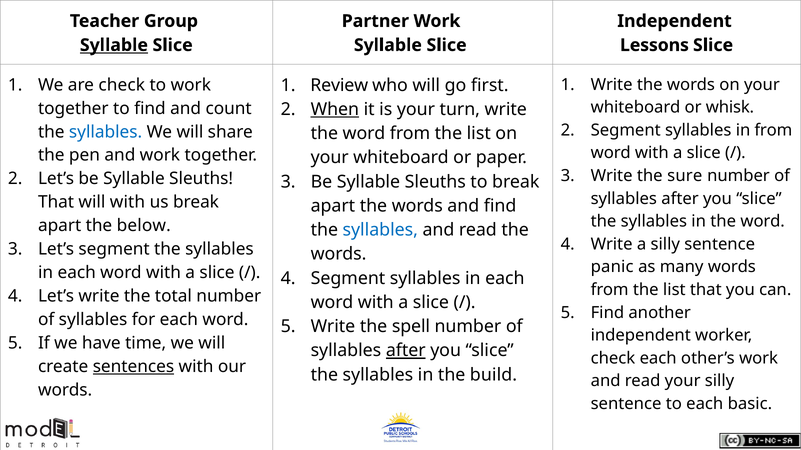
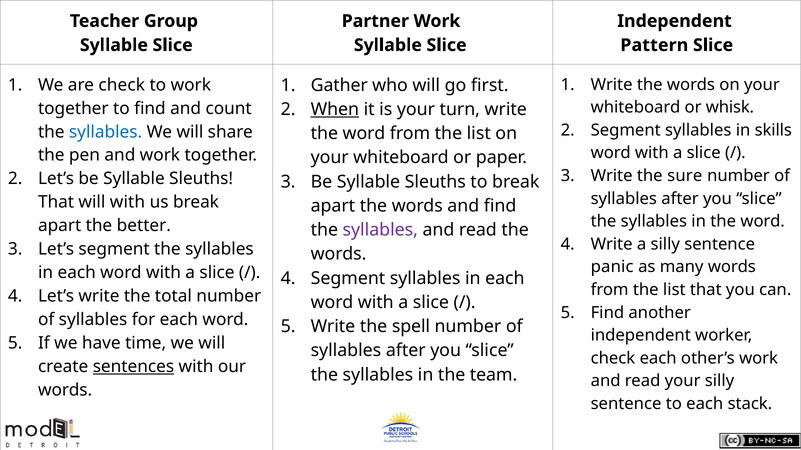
Syllable underline: present -> none (114, 45)
Lessons: Lessons -> Pattern (654, 45)
Review: Review -> Gather (339, 85)
in from: from -> skills (773, 130)
below: below -> better (144, 226)
syllables colour: blue -> purple (380, 230)
after underline: present -> none (406, 351)
build: build -> team (494, 375)
basic: basic -> stack (750, 404)
